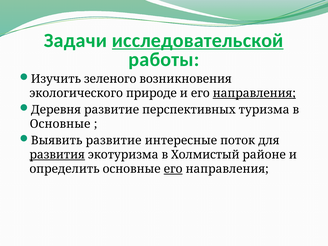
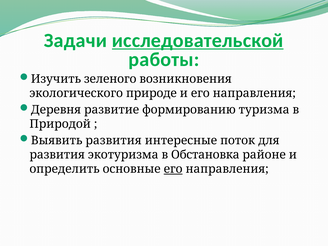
направления underline: present -> none (254, 93)
перспективных: перспективных -> формированию (189, 110)
Основные: Основные -> Природой (60, 124)
Выявить развитие: развитие -> развития (114, 141)
развития underline: present -> none (57, 155)
Холмистый: Холмистый -> Обстановка (205, 155)
